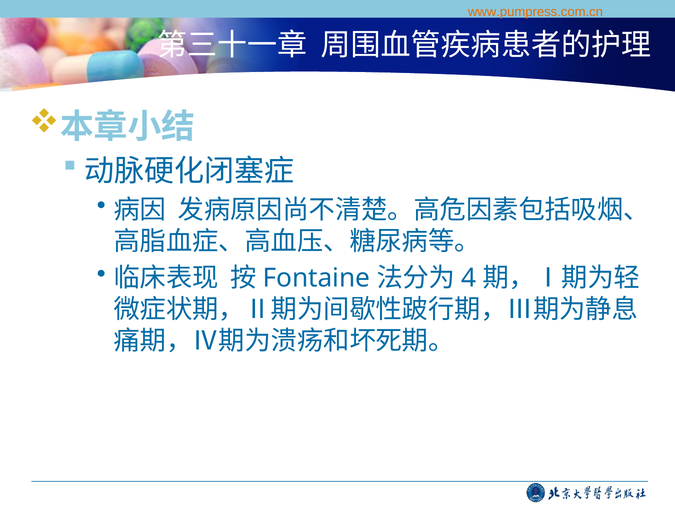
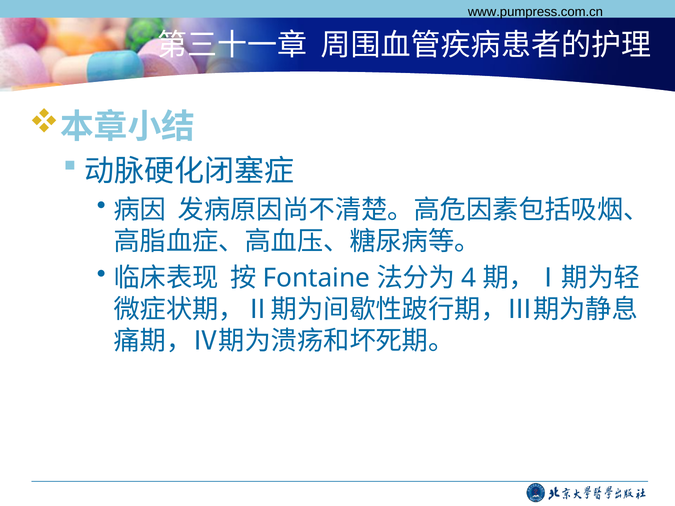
www.pumpress.com.cn colour: orange -> black (535, 12)
